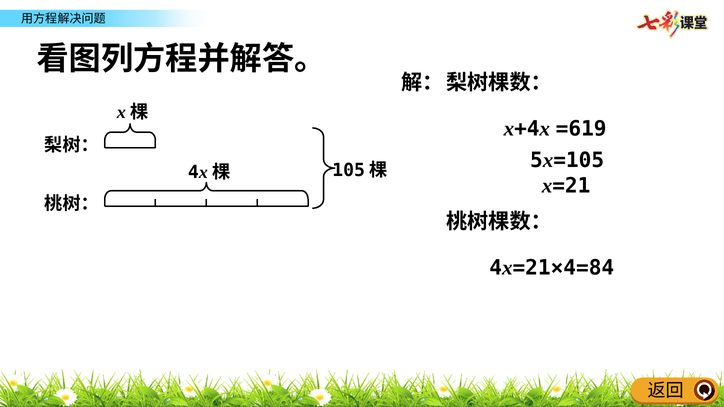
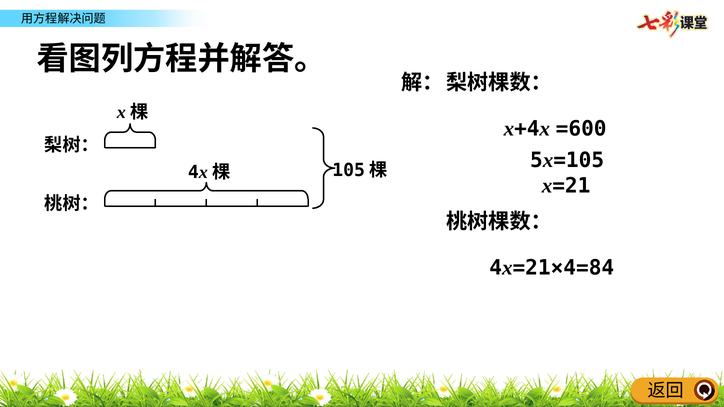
=619: =619 -> =600 (581, 129)
